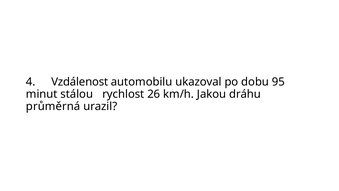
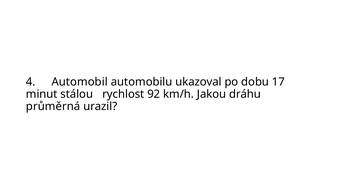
Vzdálenost: Vzdálenost -> Automobil (80, 82)
95: 95 -> 17 (278, 82)
26: 26 -> 92 (154, 94)
